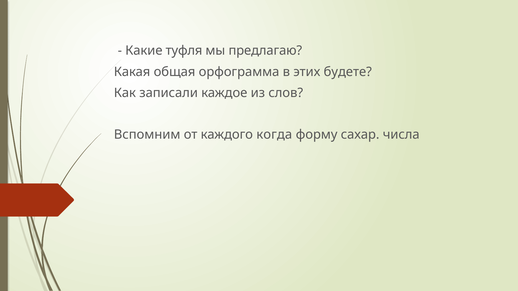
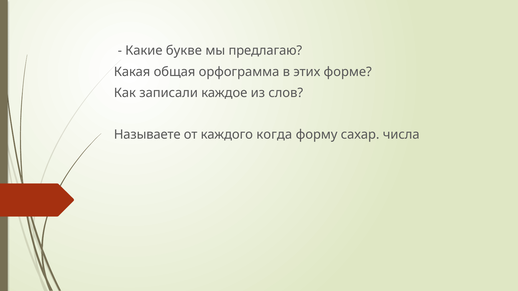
туфля: туфля -> букве (184, 51)
будете: будете -> форме (348, 72)
Вспомним: Вспомним -> Называете (147, 135)
